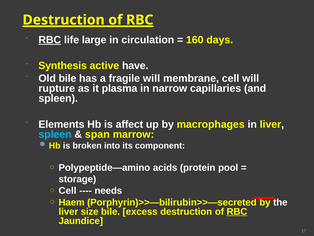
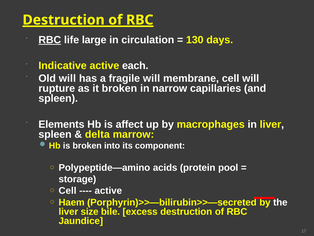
160: 160 -> 130 (195, 40)
Synthesis: Synthesis -> Indicative (63, 66)
have: have -> each (135, 66)
Old bile: bile -> will (67, 78)
it plasma: plasma -> broken (119, 88)
spleen colour: light blue -> white (55, 134)
span: span -> delta (97, 134)
needs: needs -> active (108, 190)
RBC underline: present -> none (237, 211)
